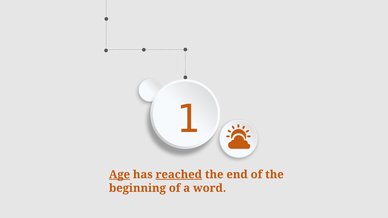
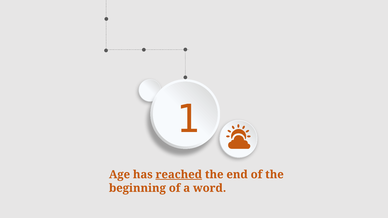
Age underline: present -> none (120, 175)
